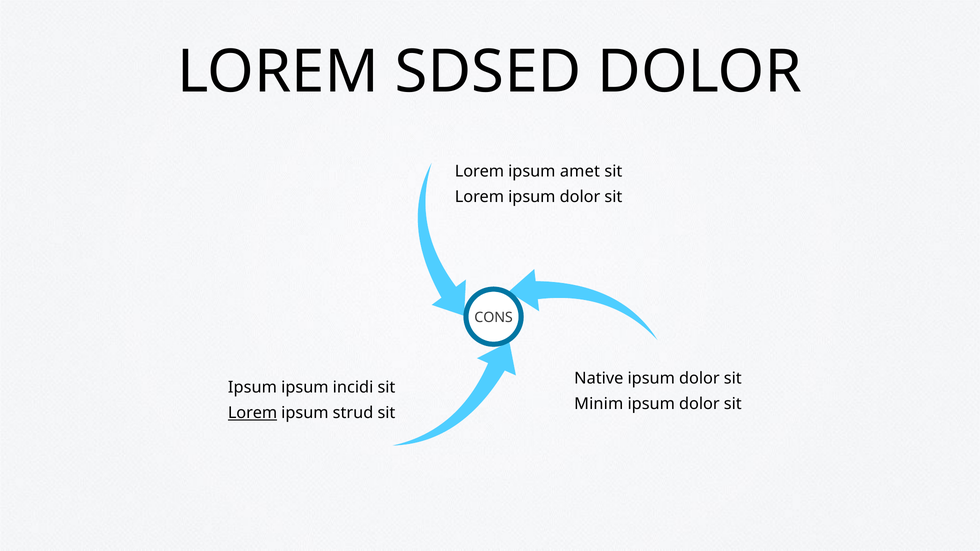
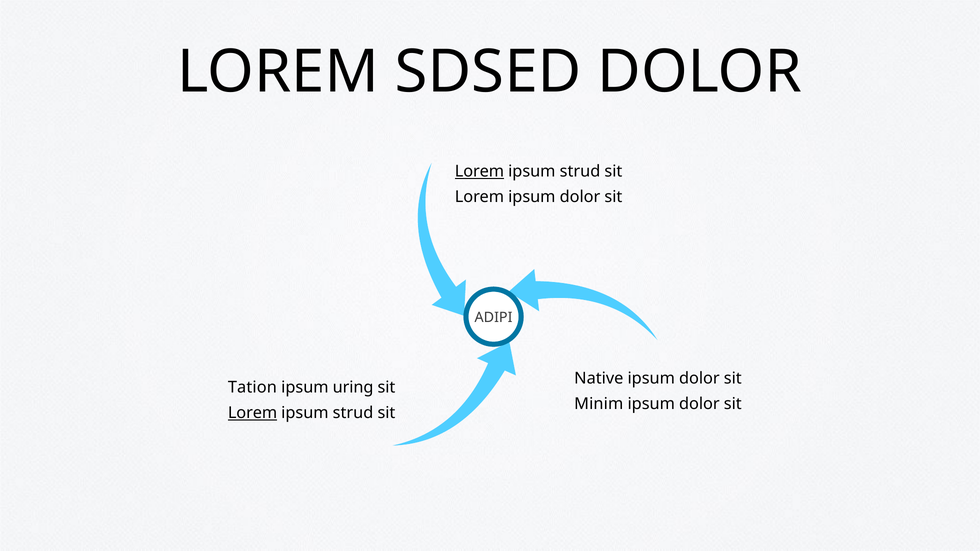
Lorem underline: none -> present (479, 172)
amet: amet -> strud (580, 172)
CONS: CONS -> ADIPI (494, 318)
Ipsum: Ipsum -> Tation (252, 388)
incidi: incidi -> uring (353, 388)
